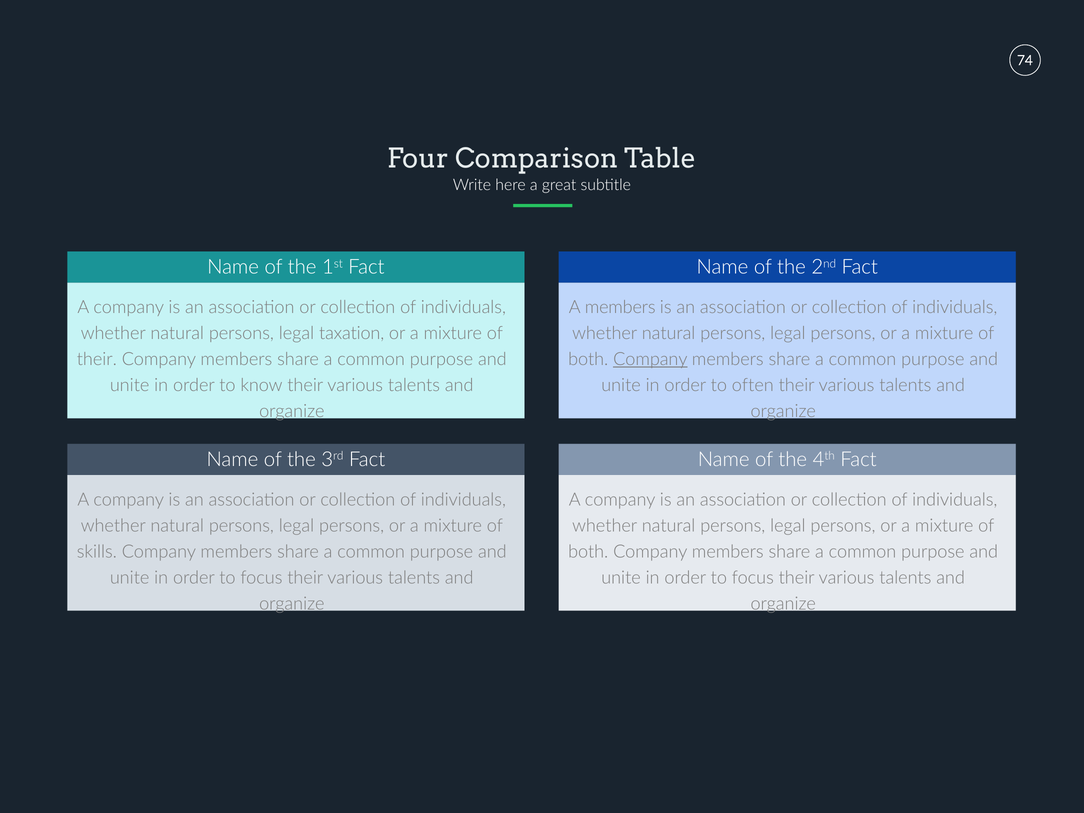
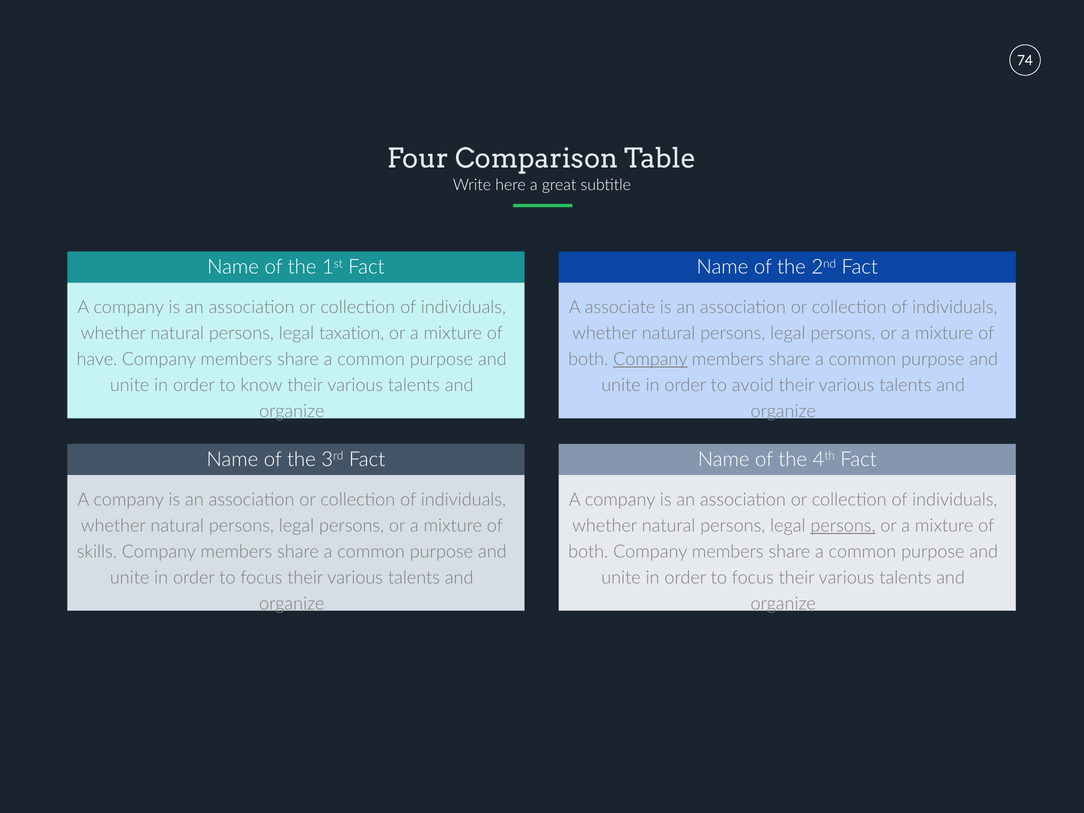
A members: members -> associate (620, 307)
their: their -> have (97, 359)
often: often -> avoid (753, 385)
persons underline: none -> present (843, 526)
